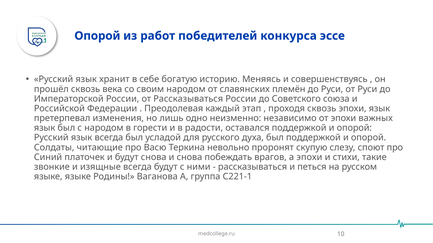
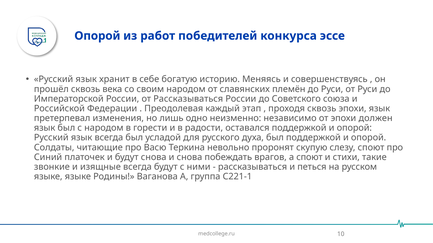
важных: важных -> должен (376, 118)
а эпохи: эпохи -> споют (310, 157)
